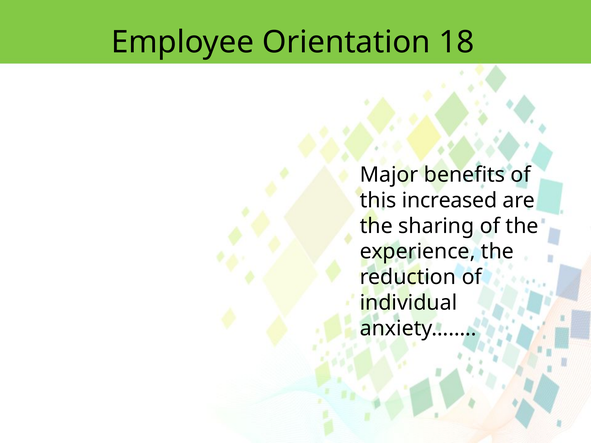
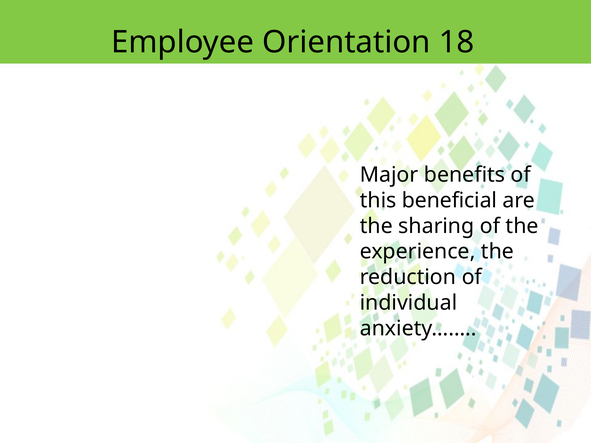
increased: increased -> beneficial (449, 201)
